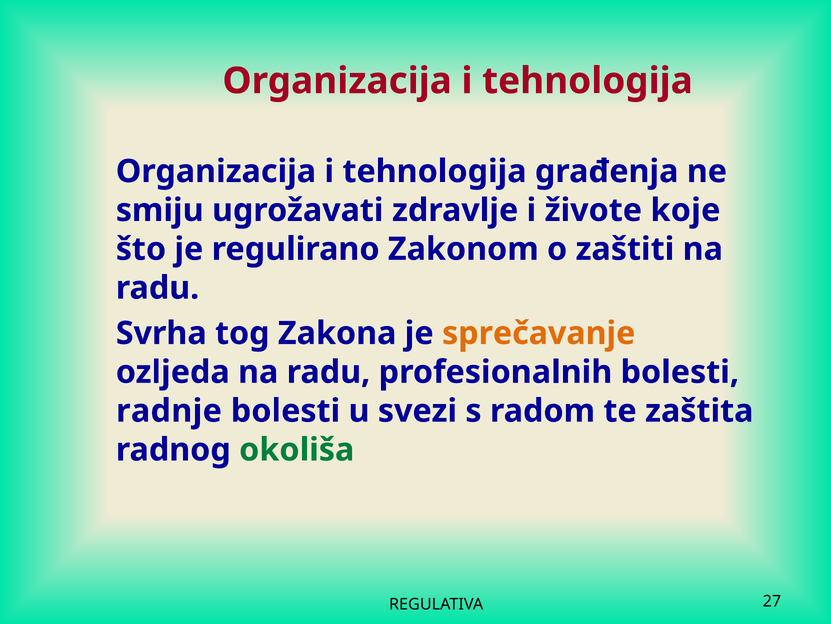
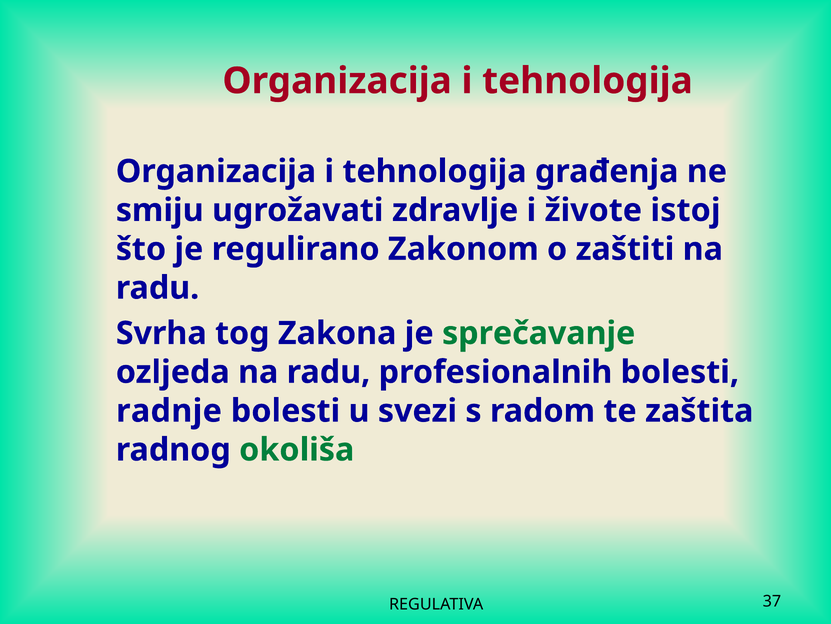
koje: koje -> istoj (685, 210)
sprečavanje colour: orange -> green (539, 333)
27: 27 -> 37 (772, 601)
